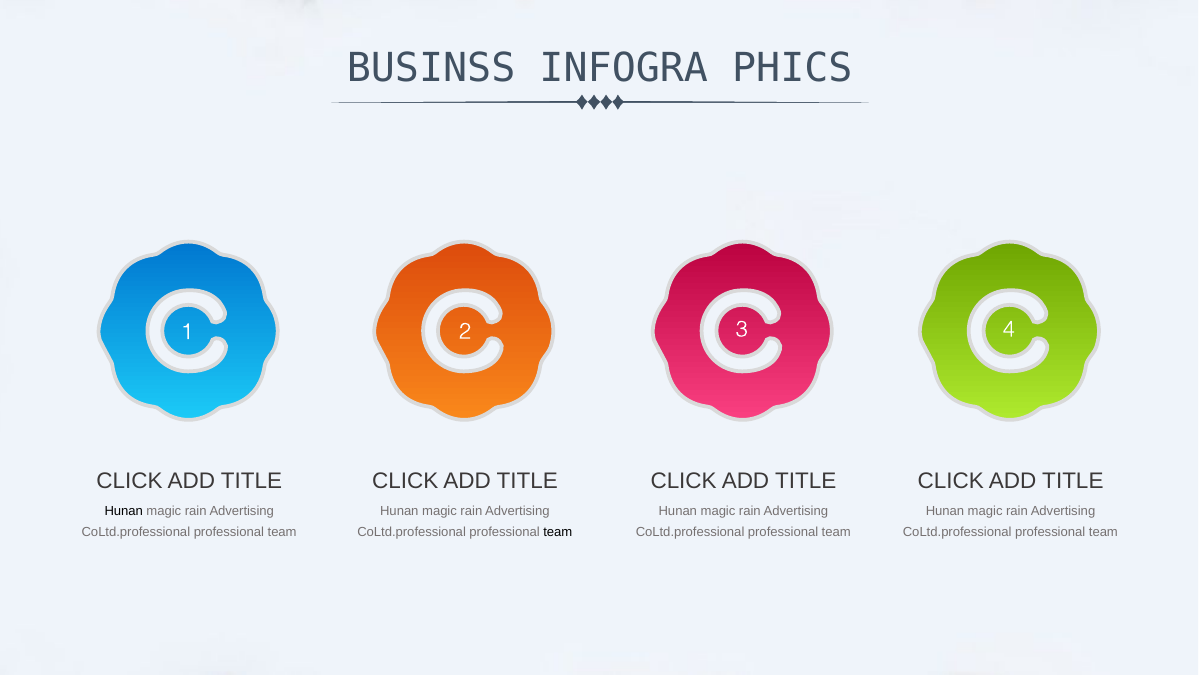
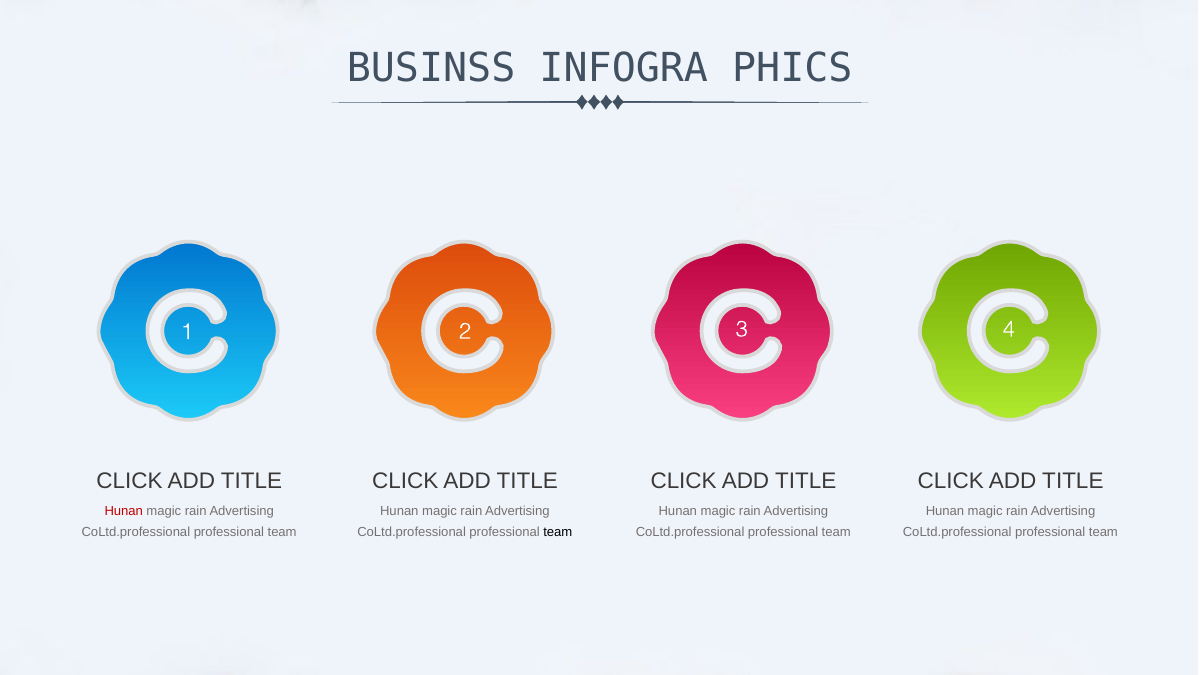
Hunan colour: black -> red (124, 512)
